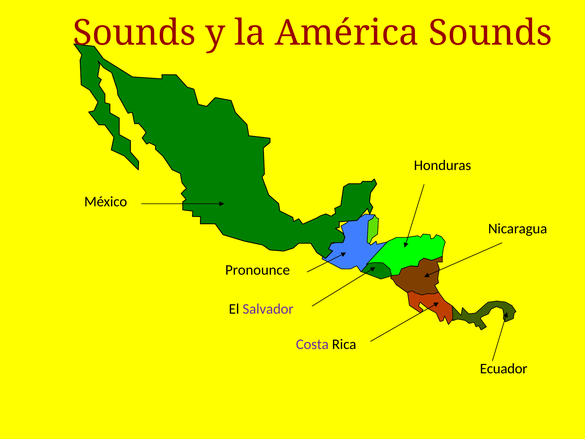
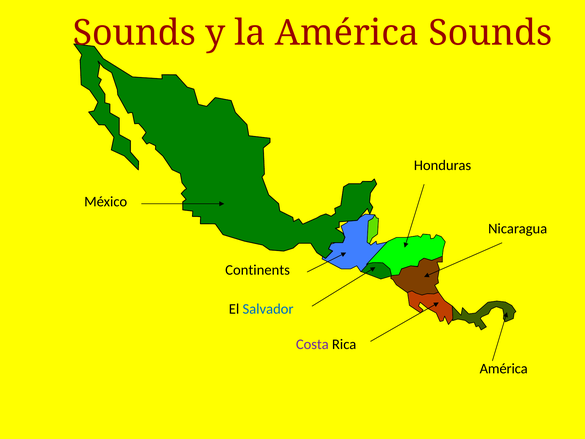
Pronounce: Pronounce -> Continents (258, 270)
Salvador colour: purple -> blue (268, 309)
Ecuador: Ecuador -> América (504, 369)
